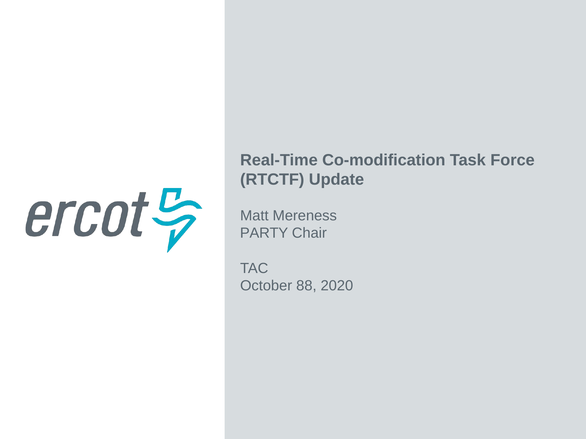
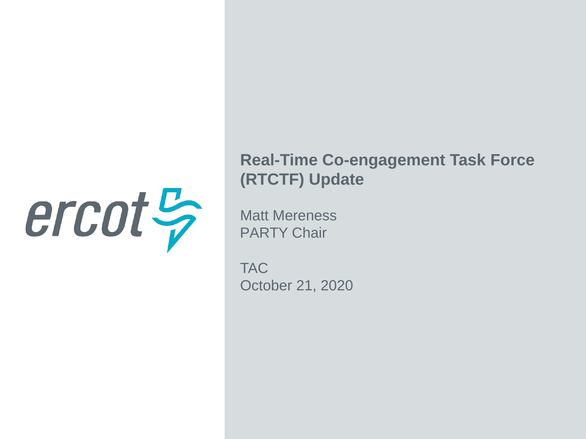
Co-modification: Co-modification -> Co-engagement (384, 160)
88: 88 -> 21 (306, 286)
